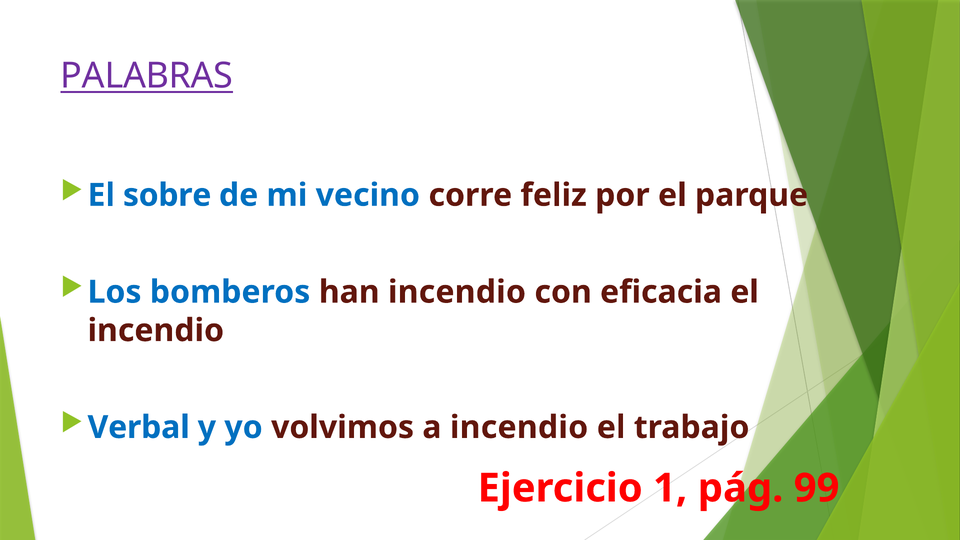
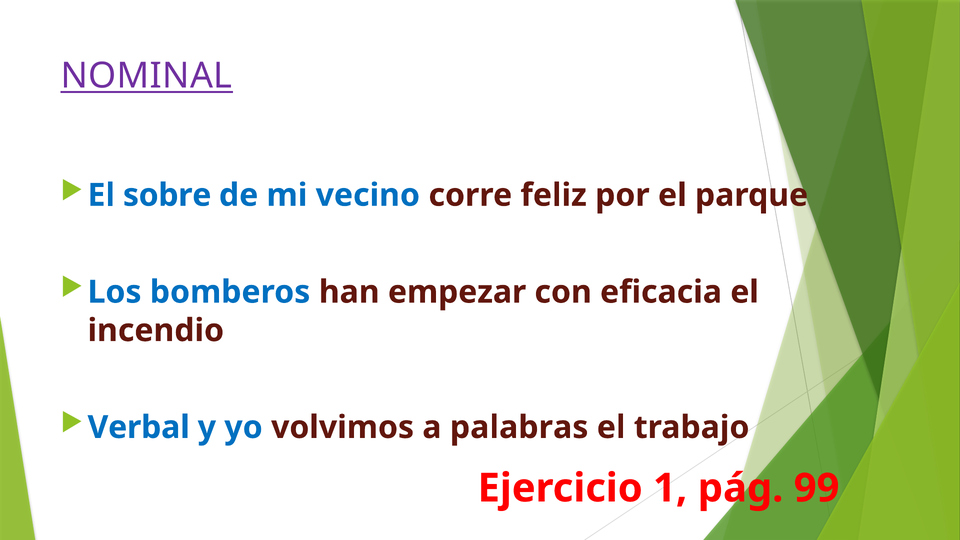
PALABRAS: PALABRAS -> NOMINAL (146, 76)
han incendio: incendio -> empezar (457, 292)
a incendio: incendio -> palabras (519, 427)
